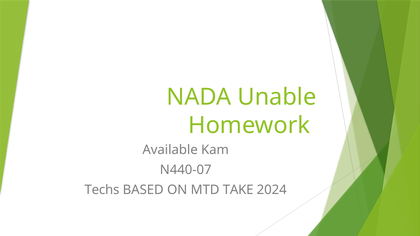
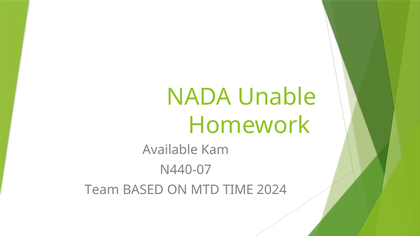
Techs: Techs -> Team (102, 190)
TAKE: TAKE -> TIME (238, 190)
